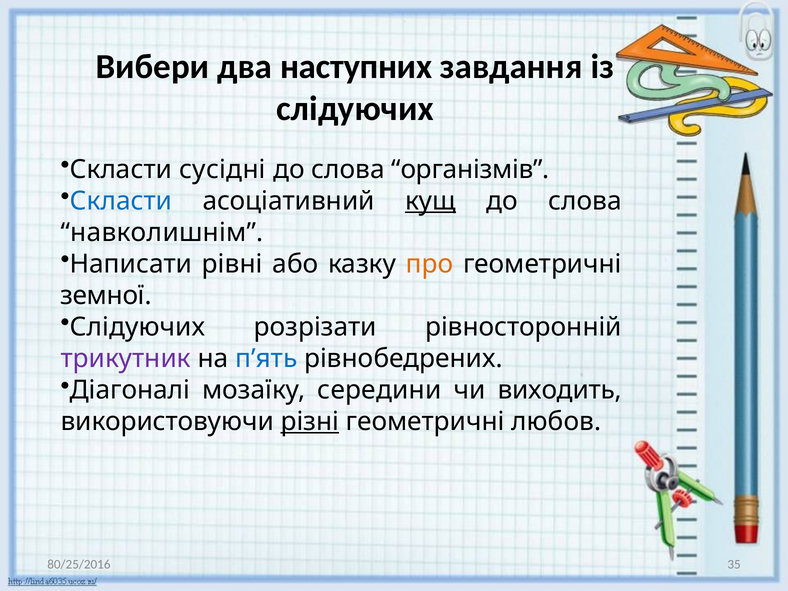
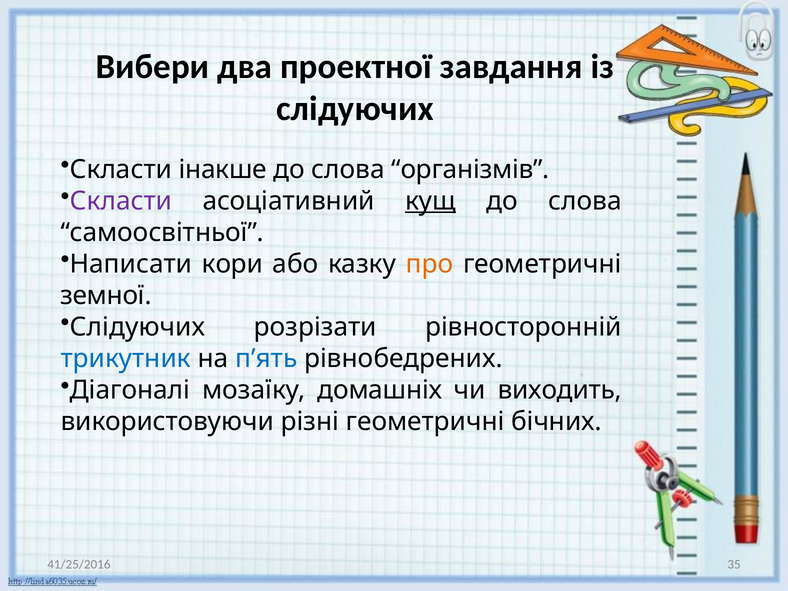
наступних: наступних -> проектної (356, 67)
сусідні: сусідні -> інакше (223, 169)
Скласти colour: blue -> purple (121, 201)
навколишнім: навколишнім -> самоосвітньої (162, 233)
рівні: рівні -> кори (232, 264)
трикутник colour: purple -> blue (126, 359)
середини: середини -> домашніх (380, 390)
різні underline: present -> none (310, 422)
любов: любов -> бічних (556, 422)
80/25/2016: 80/25/2016 -> 41/25/2016 (79, 564)
